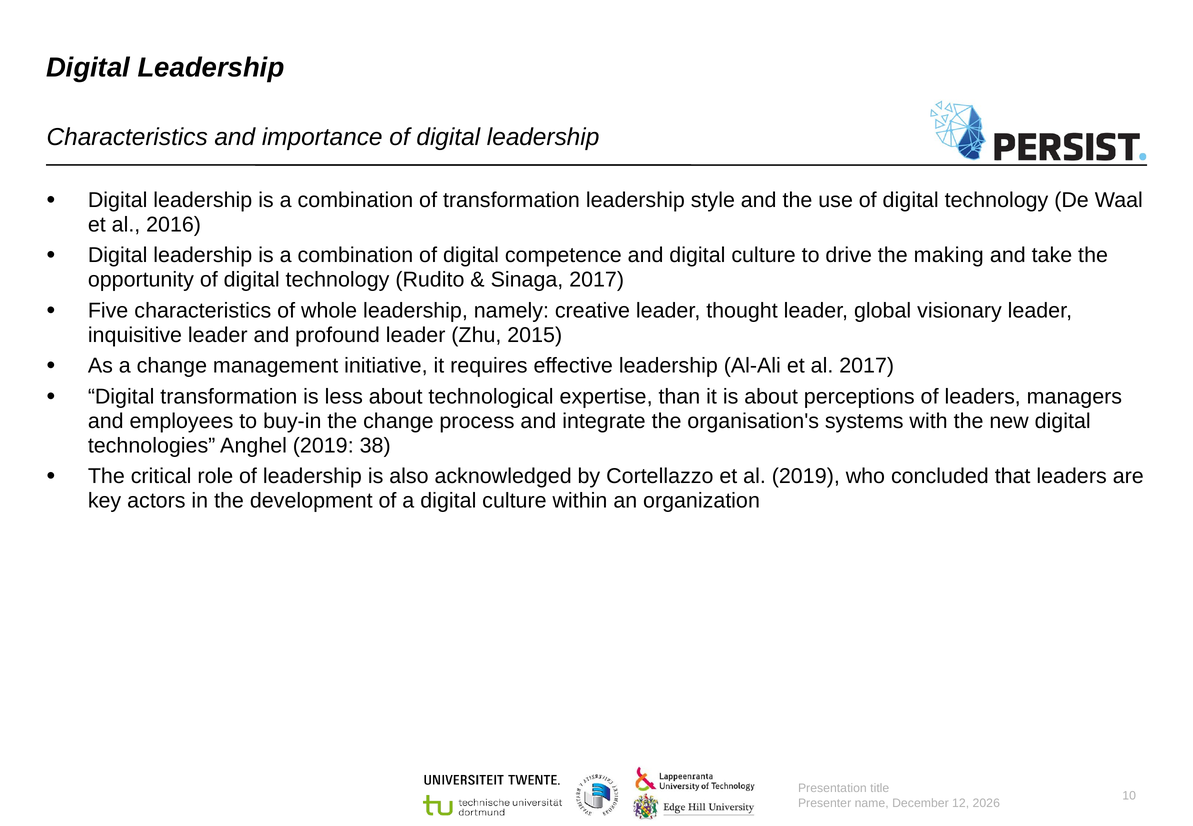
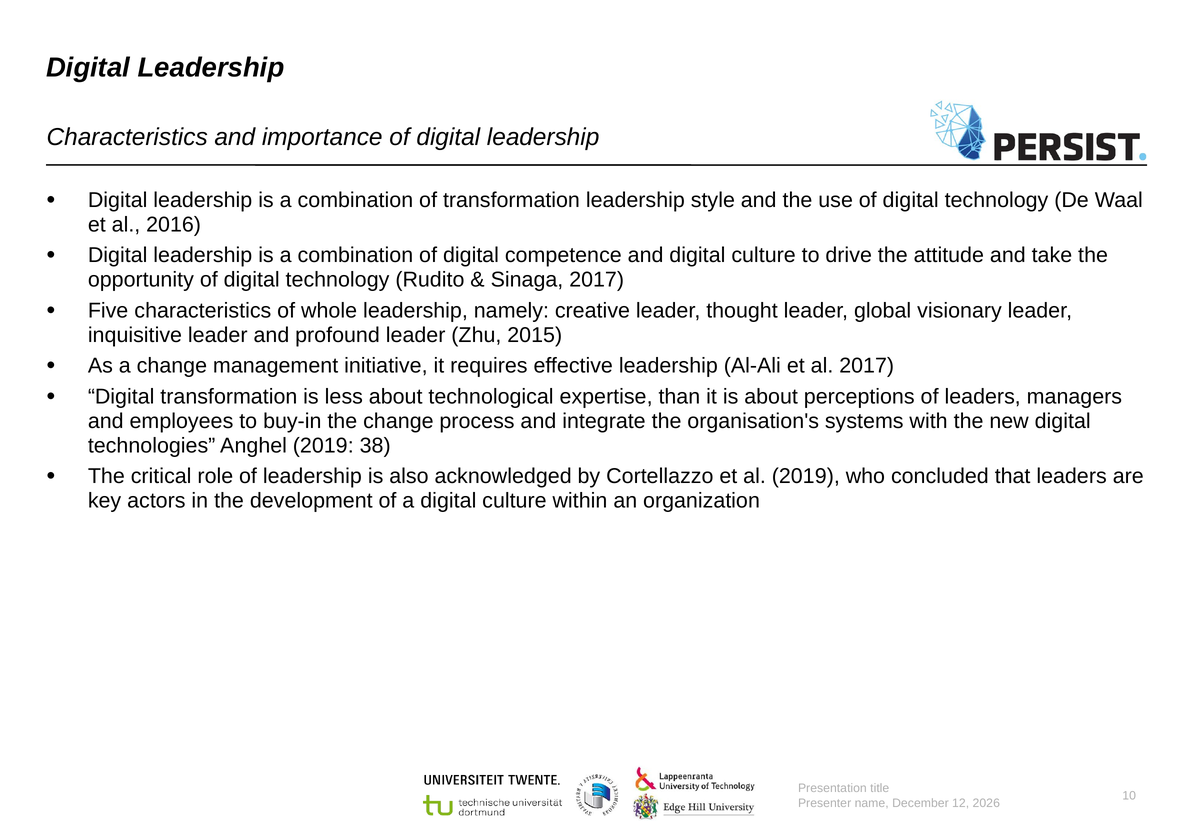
making: making -> attitude (949, 255)
